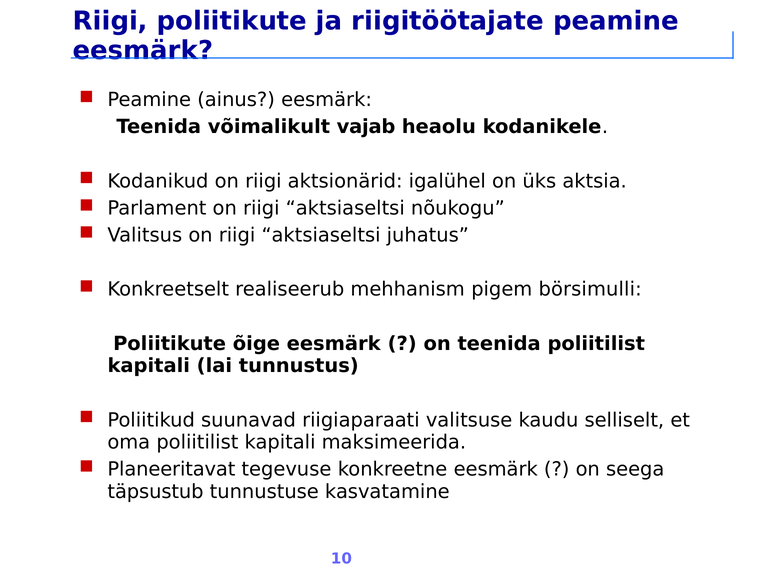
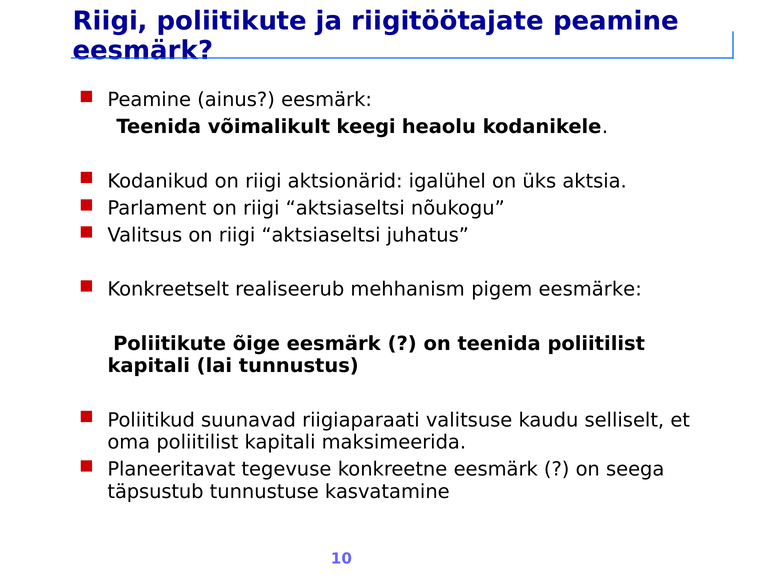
vajab: vajab -> keegi (366, 127)
börsimulli: börsimulli -> eesmärke (590, 289)
